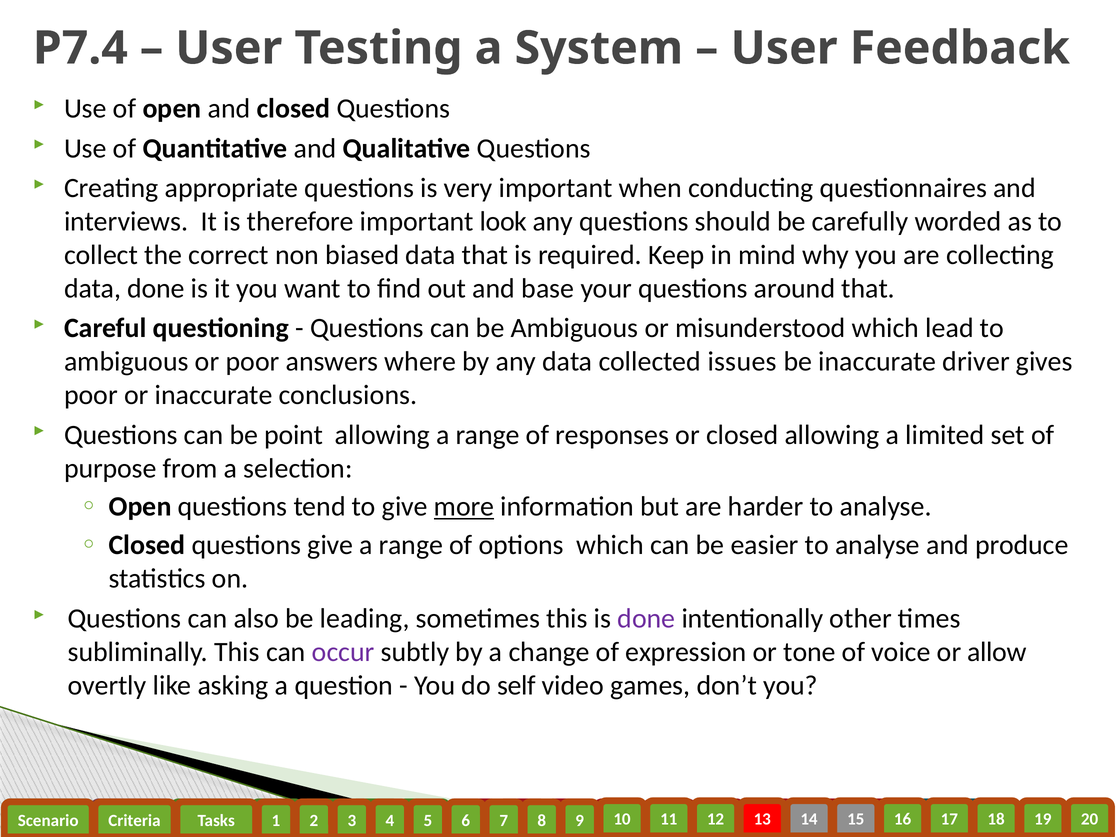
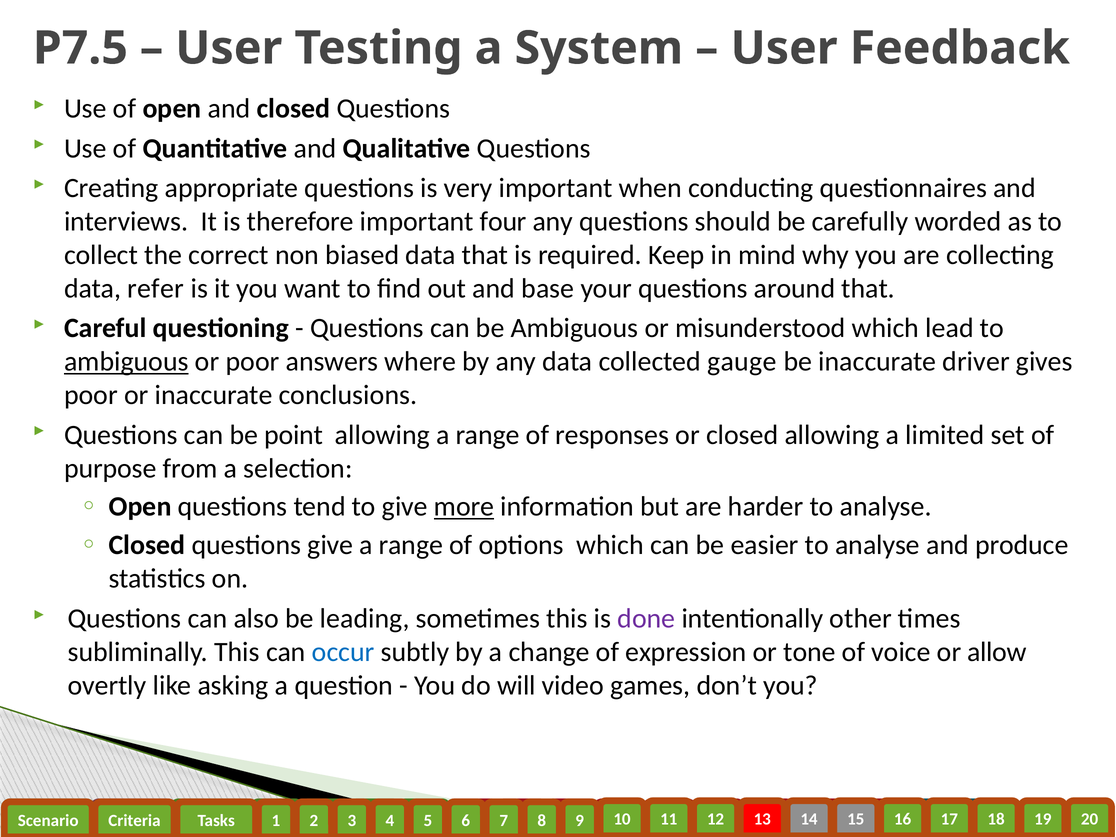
P7.4: P7.4 -> P7.5 (80, 48)
look: look -> four (503, 222)
data done: done -> refer (156, 289)
ambiguous underline: none -> present (126, 362)
issues: issues -> gauge (742, 362)
occur colour: purple -> blue (343, 652)
self: self -> will (516, 685)
